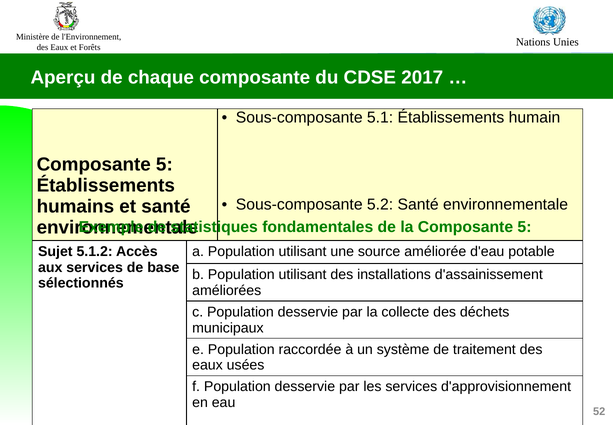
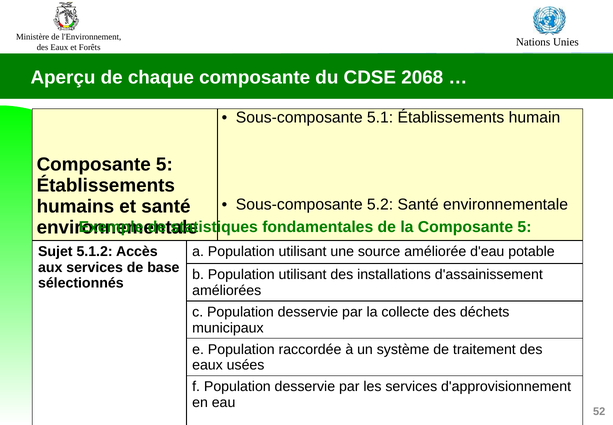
2017: 2017 -> 2068 (422, 77)
